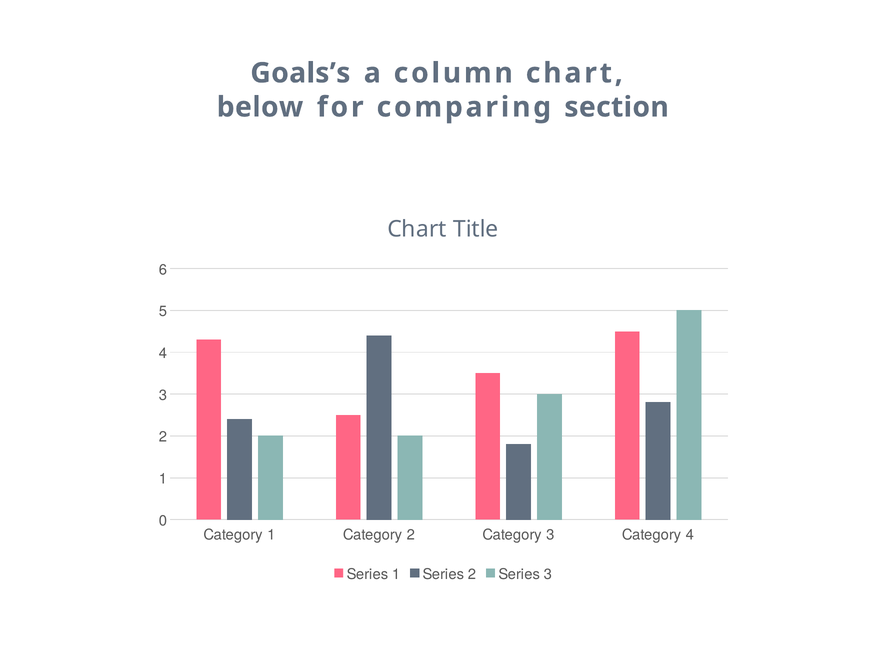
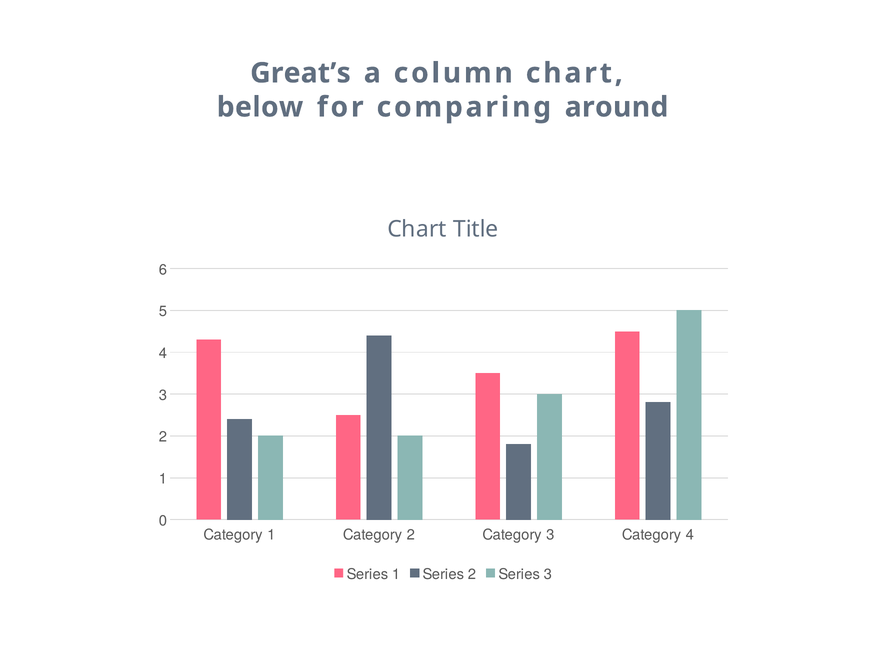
Goals’s: Goals’s -> Great’s (300, 73)
section: section -> around (617, 107)
